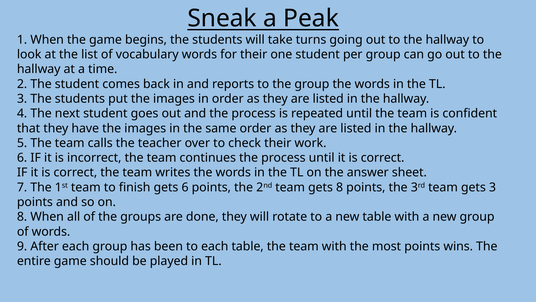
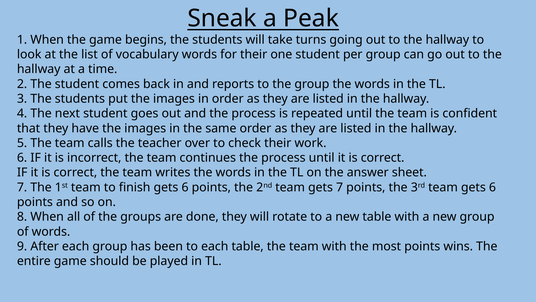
gets 8: 8 -> 7 (340, 187)
team gets 3: 3 -> 6 (492, 187)
